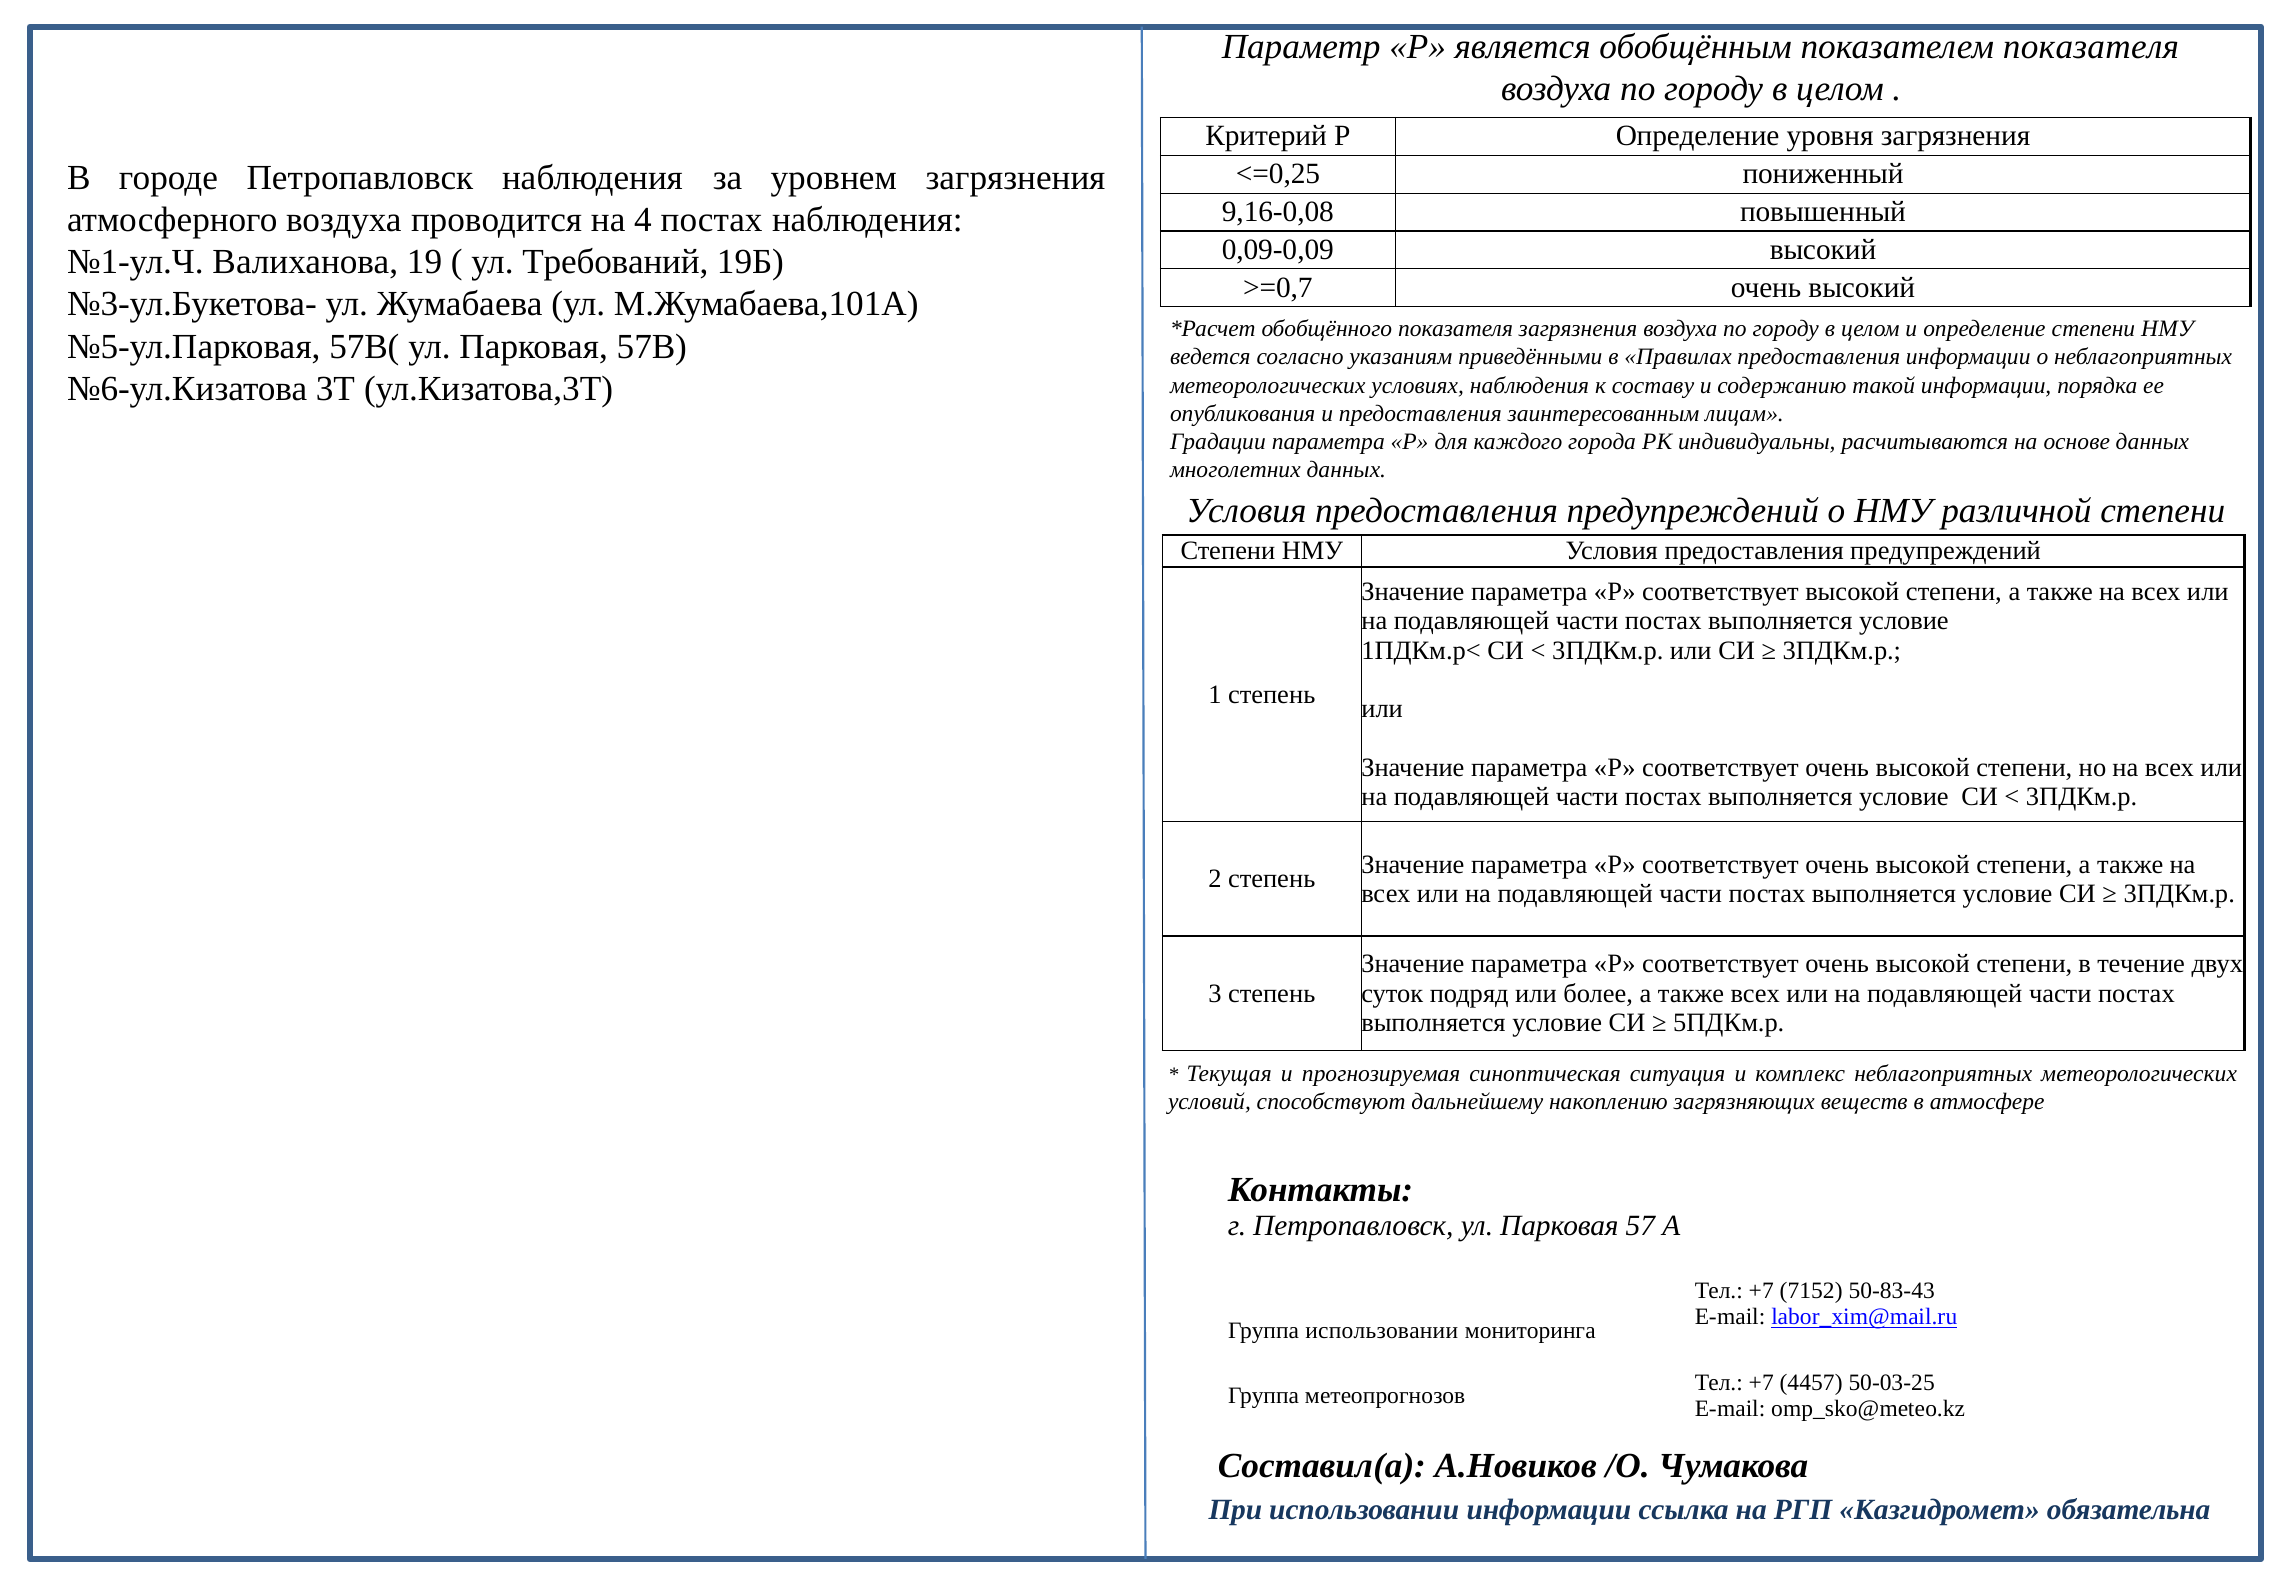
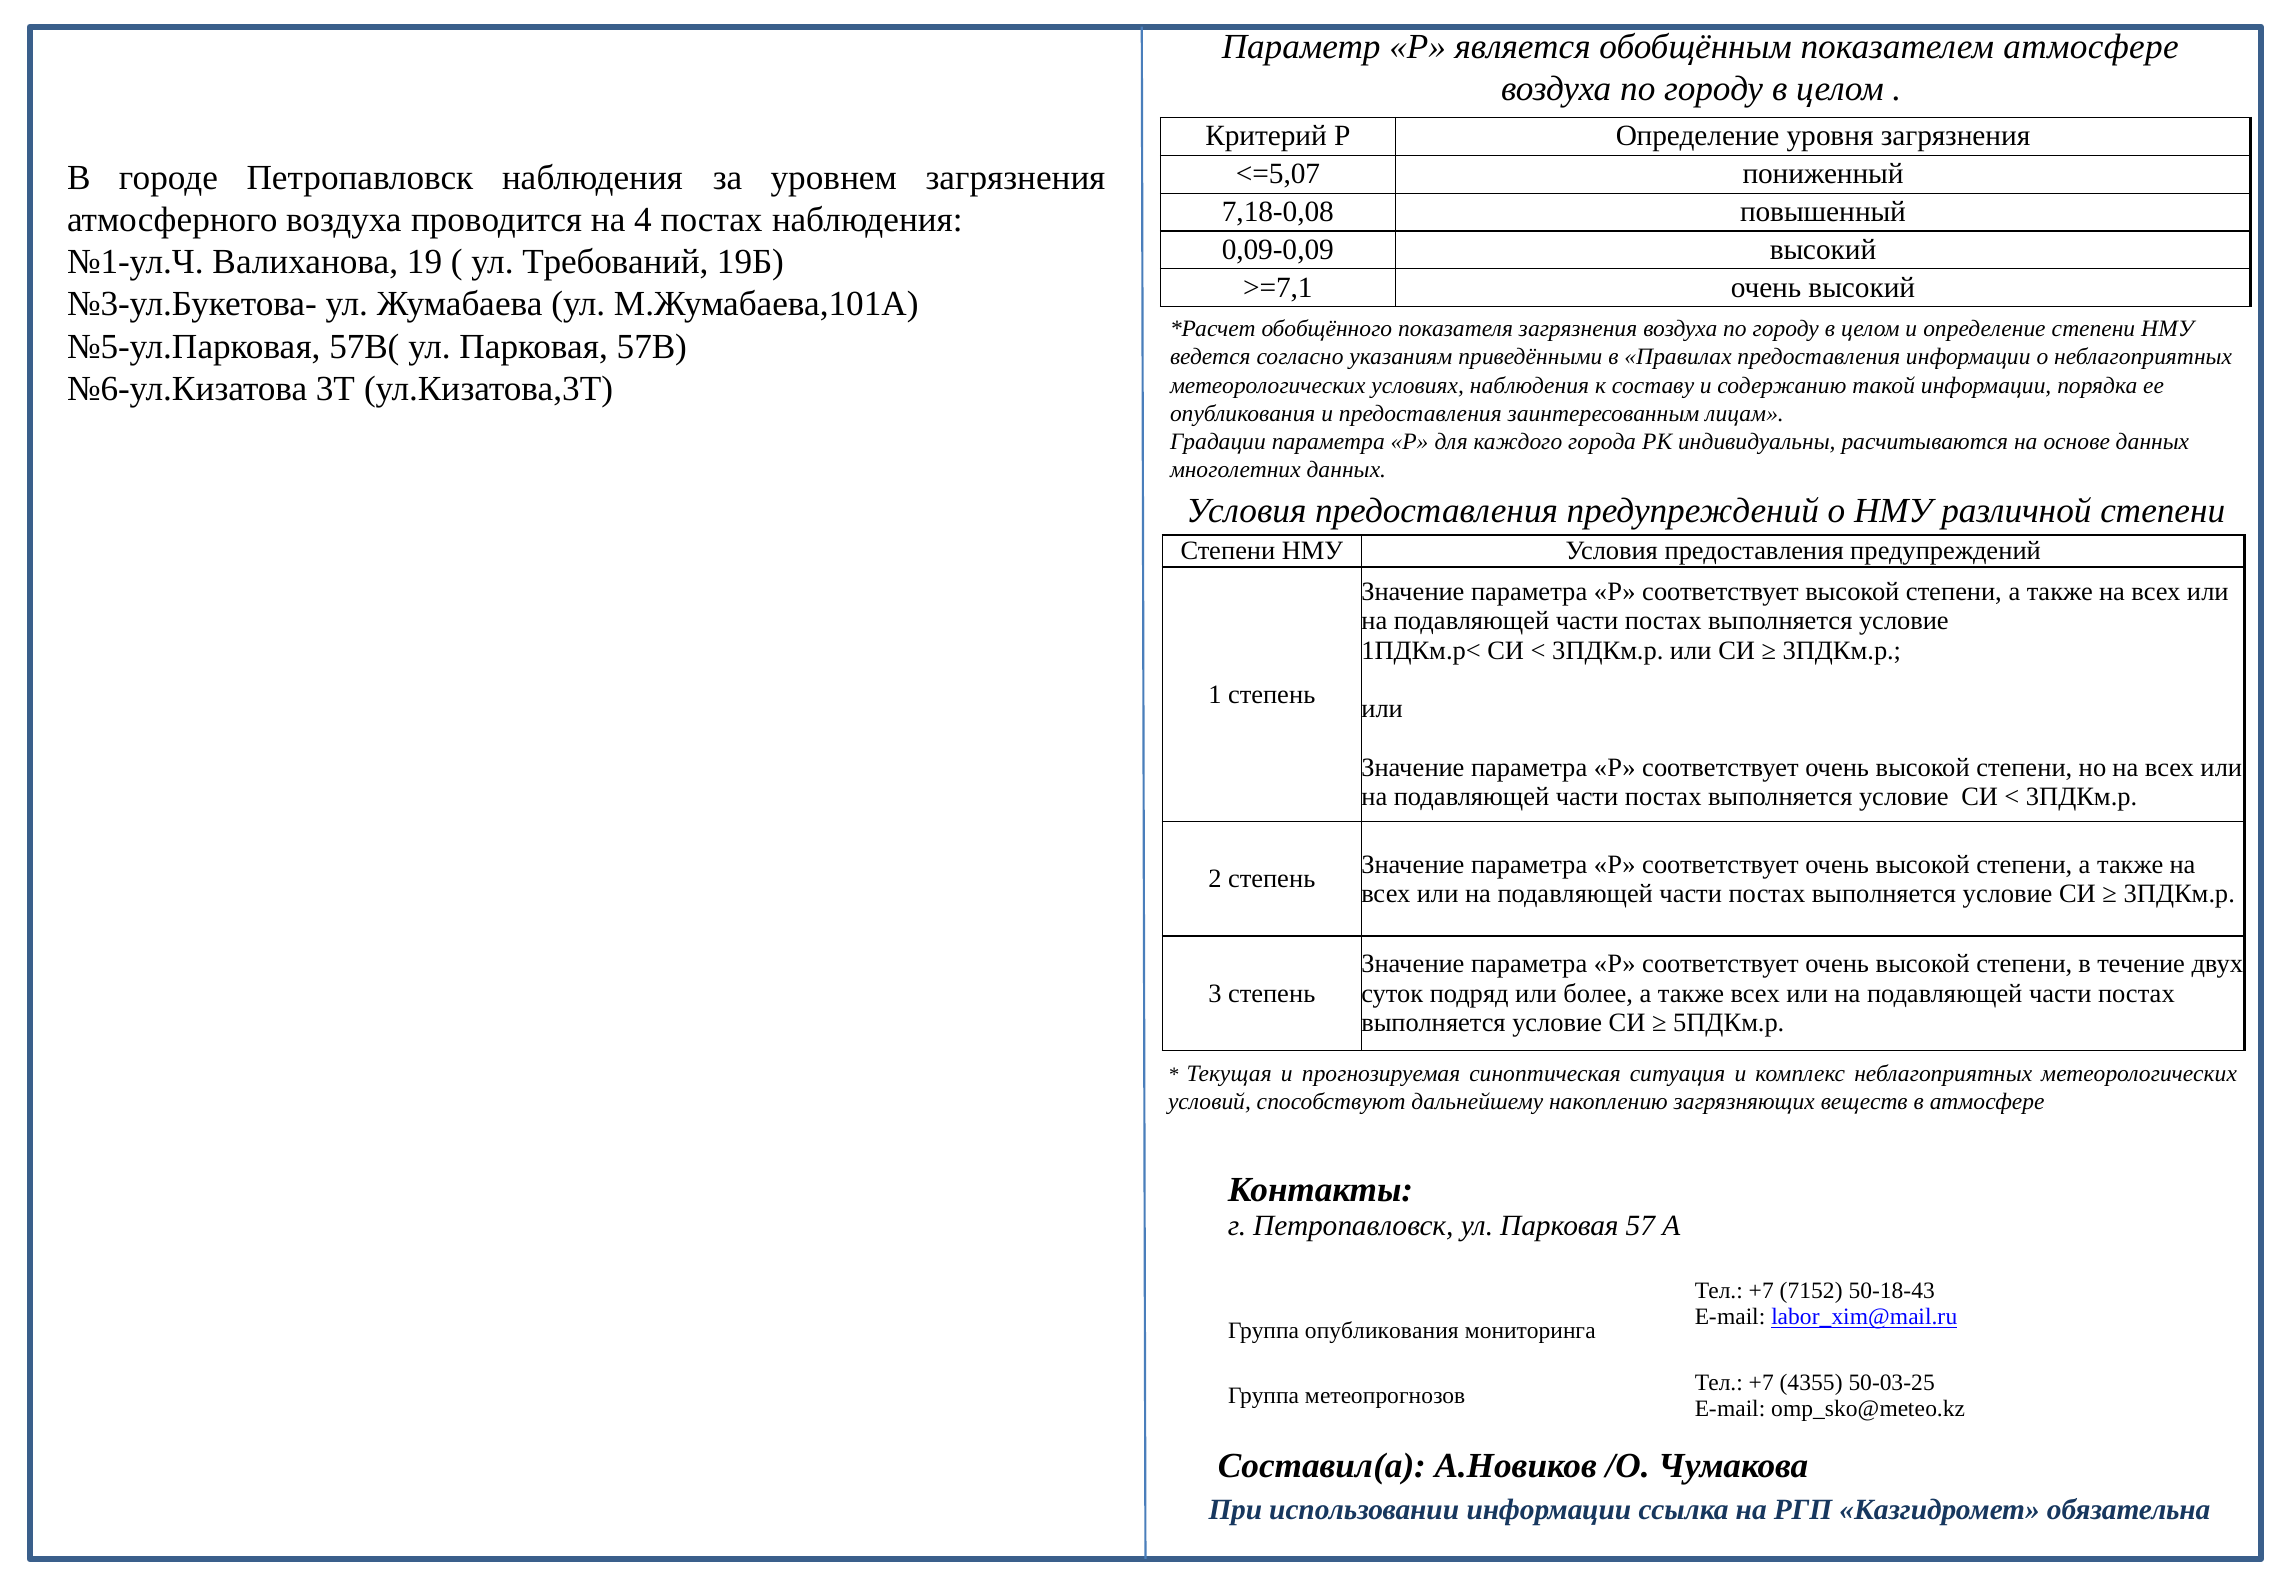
показателем показателя: показателя -> атмосфере (2091, 47)
<=0,25: <=0,25 -> <=5,07 (1278, 174)
9,16-0,08: 9,16-0,08 -> 7,18-0,08 (1278, 212)
>=0,7: >=0,7 -> >=7,1 (1278, 287)
50-83-43: 50-83-43 -> 50-18-43 (1892, 1291)
Группа использовании: использовании -> опубликования (1382, 1330)
4457: 4457 -> 4355 (1811, 1383)
